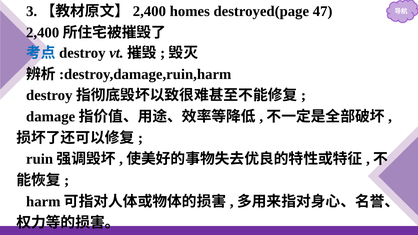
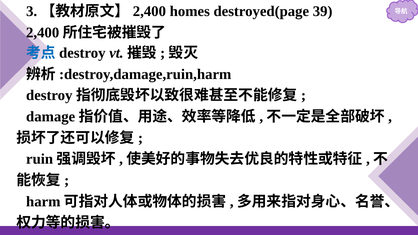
47: 47 -> 39 (323, 11)
